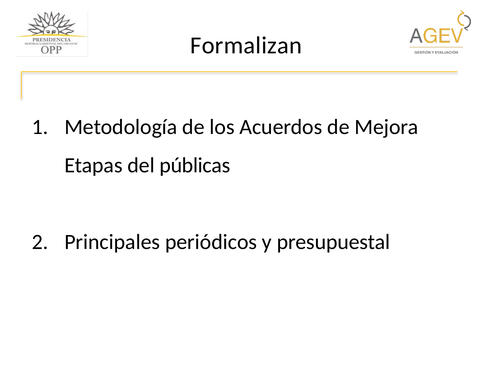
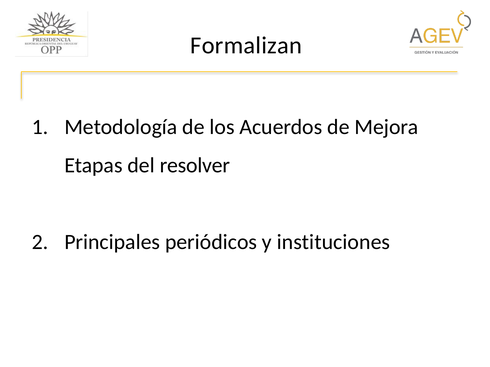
públicas: públicas -> resolver (195, 166)
presupuestal: presupuestal -> instituciones (333, 242)
